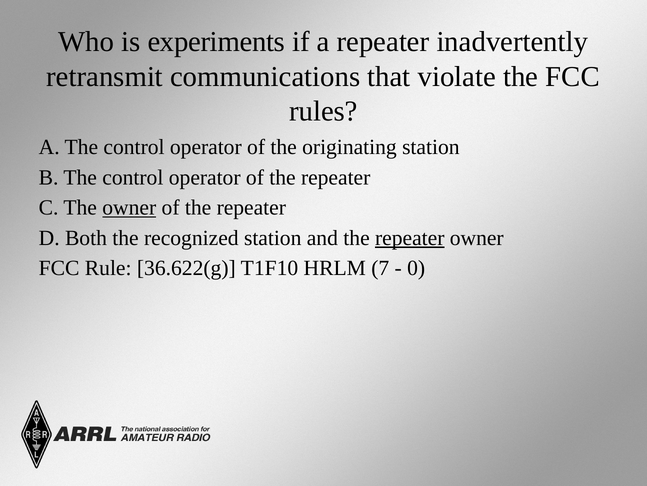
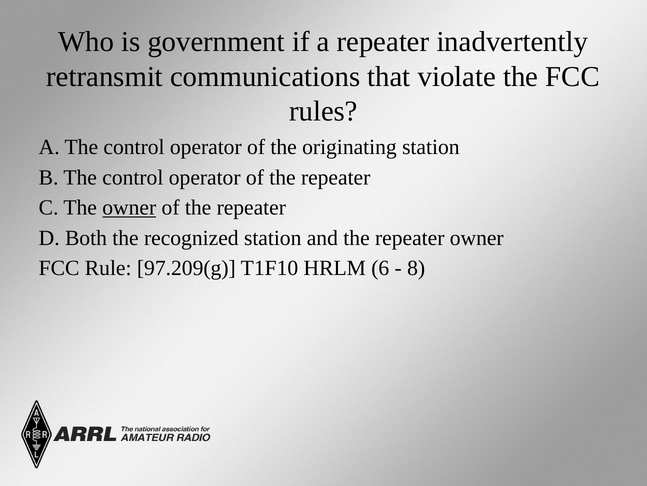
experiments: experiments -> government (216, 42)
repeater underline: present -> none (410, 238)
36.622(g: 36.622(g -> 97.209(g (186, 268)
7: 7 -> 6 (380, 268)
0: 0 -> 8 (416, 268)
